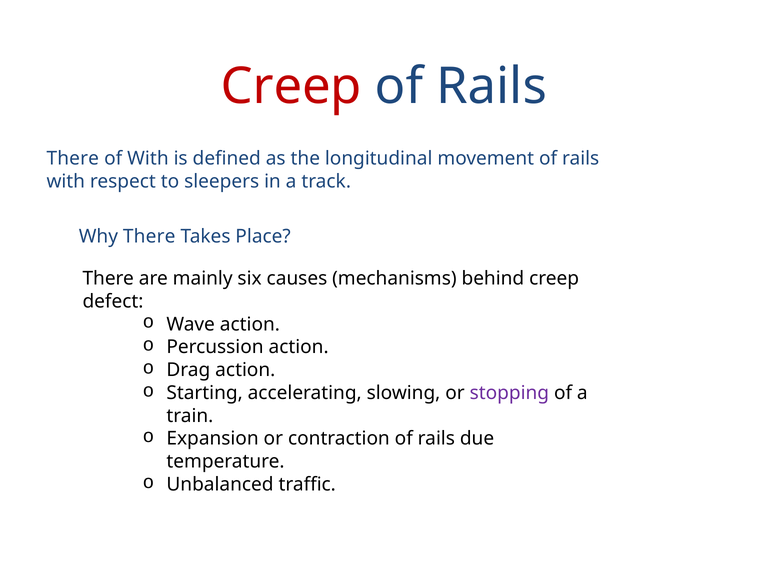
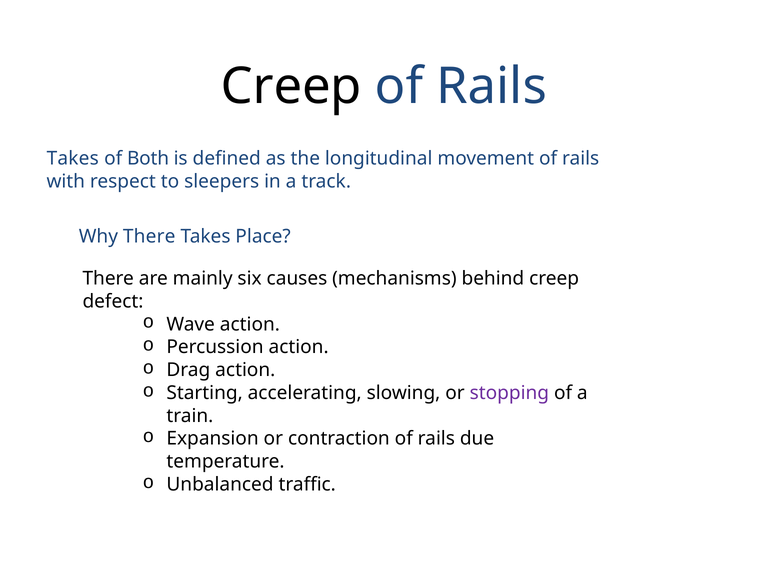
Creep colour: red -> black (291, 86)
There: There -> Takes (73, 158)
of With: With -> Both (148, 158)
